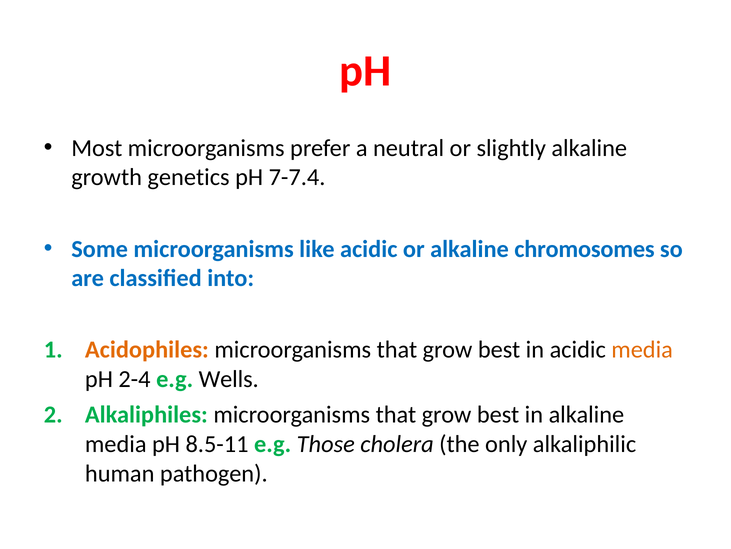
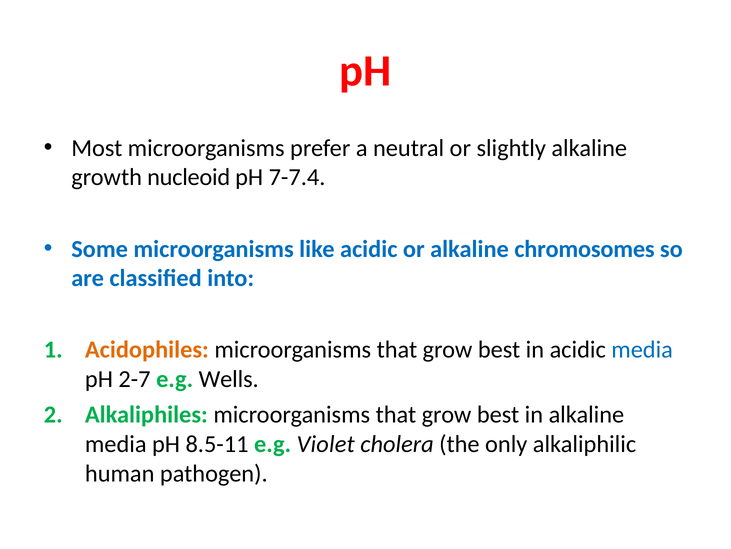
genetics: genetics -> nucleoid (189, 177)
media colour: orange -> blue (642, 349)
2-4: 2-4 -> 2-7 (134, 379)
Those: Those -> Violet (326, 444)
